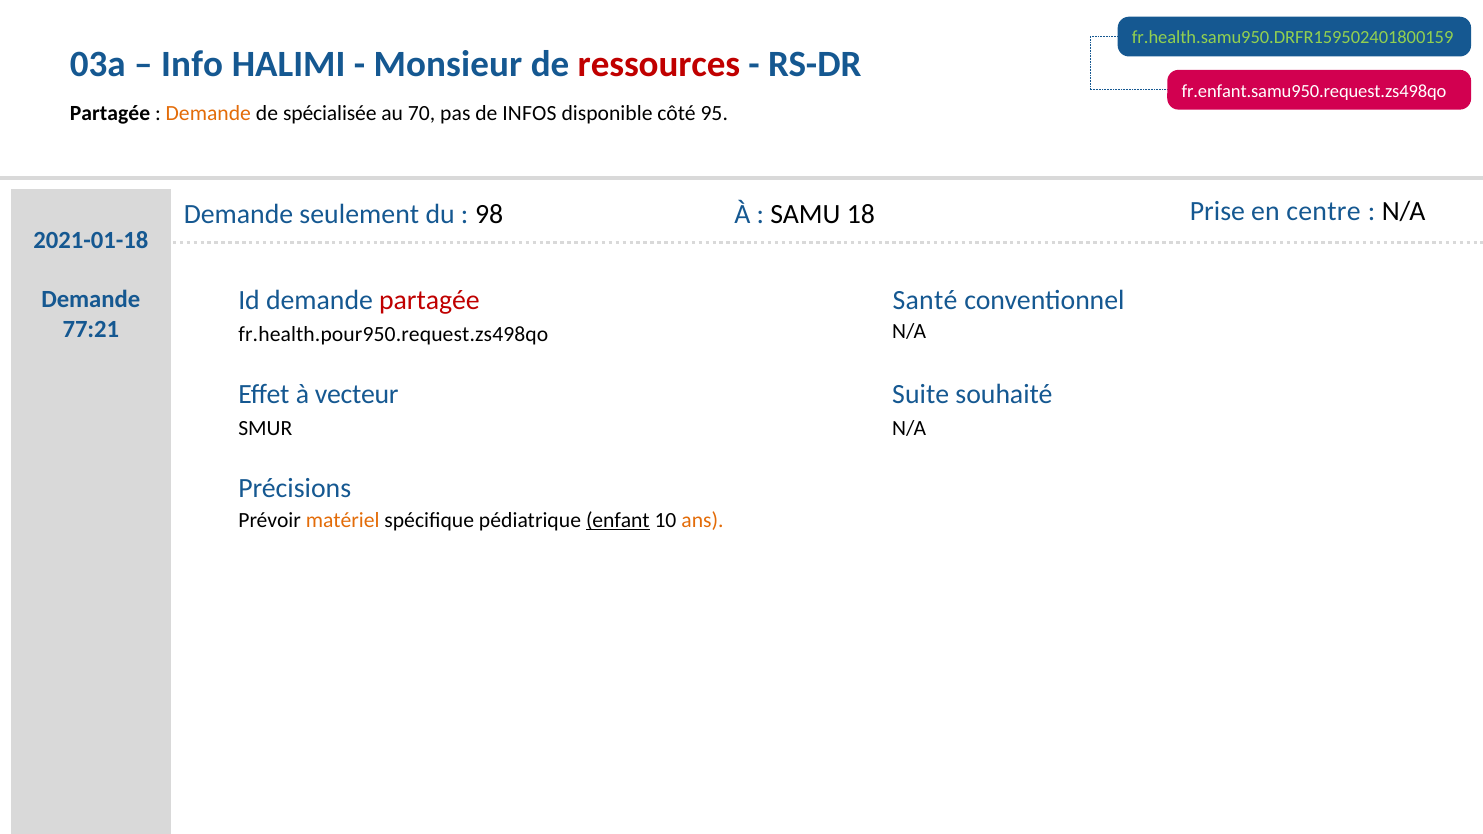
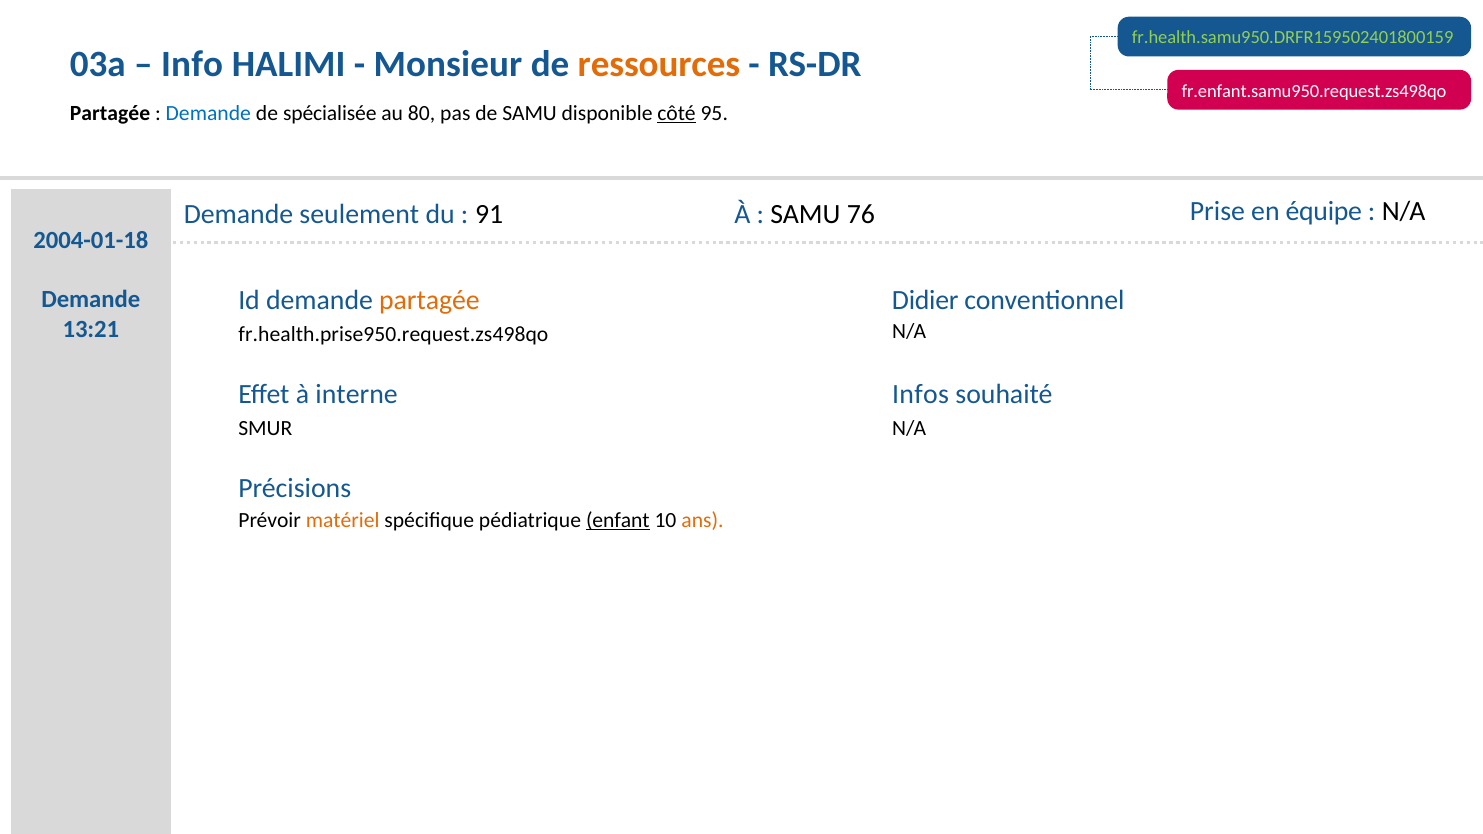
ressources colour: red -> orange (659, 64)
Demande colour: orange -> blue (208, 114)
70: 70 -> 80 (422, 114)
de INFOS: INFOS -> SAMU (530, 114)
côté underline: none -> present (677, 114)
98: 98 -> 91 (489, 214)
18: 18 -> 76 (861, 214)
centre: centre -> équipe (1324, 212)
2021-01-18: 2021-01-18 -> 2004-01-18 (91, 240)
Santé: Santé -> Didier (925, 300)
partagée colour: red -> orange (429, 301)
77:21: 77:21 -> 13:21 (91, 329)
fr.health.pour950.request.zs498qo: fr.health.pour950.request.zs498qo -> fr.health.prise950.request.zs498qo (393, 335)
vecteur: vecteur -> interne (357, 395)
Suite: Suite -> Infos (921, 395)
